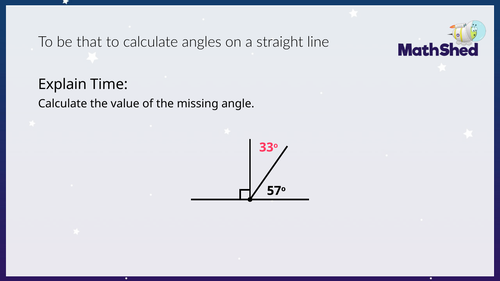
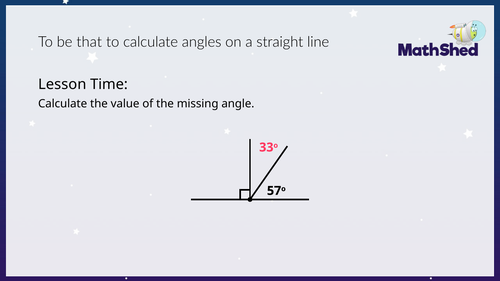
Explain: Explain -> Lesson (62, 85)
